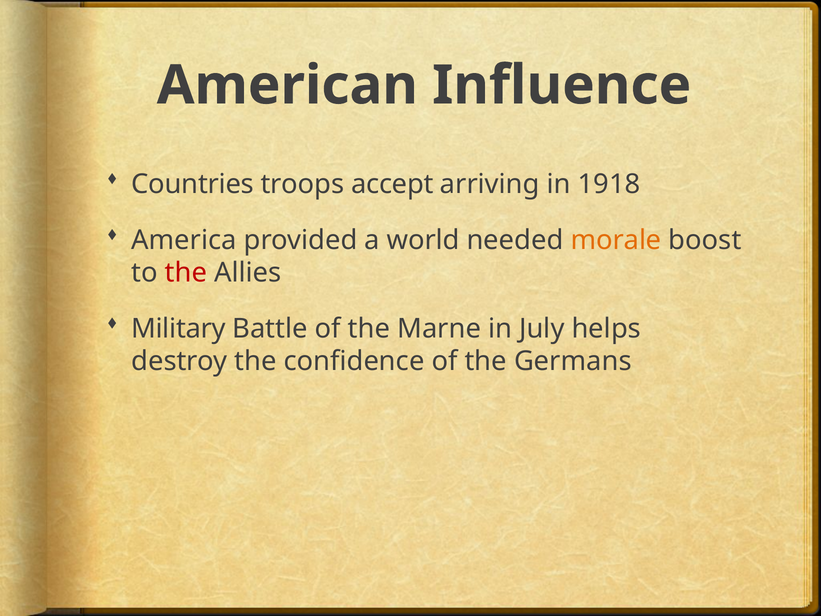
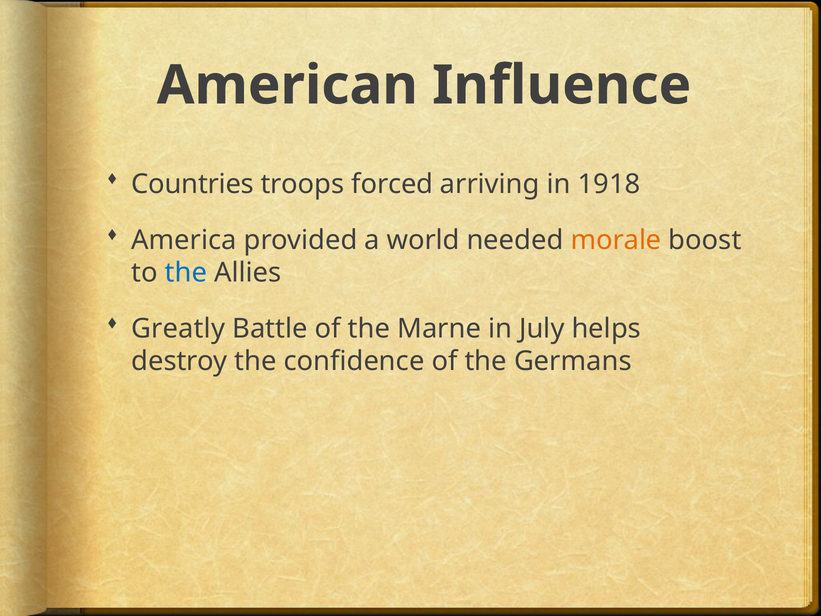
accept: accept -> forced (392, 184)
the colour: red -> blue (186, 273)
Military: Military -> Greatly (178, 328)
